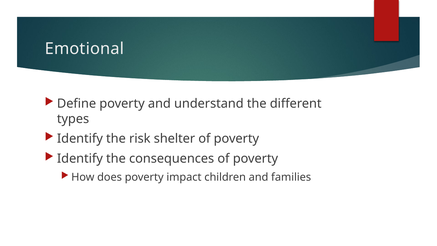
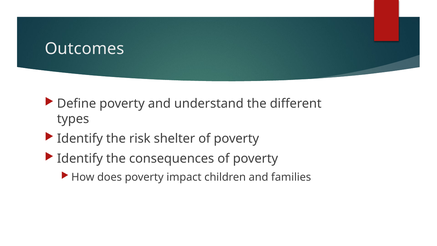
Emotional: Emotional -> Outcomes (84, 49)
